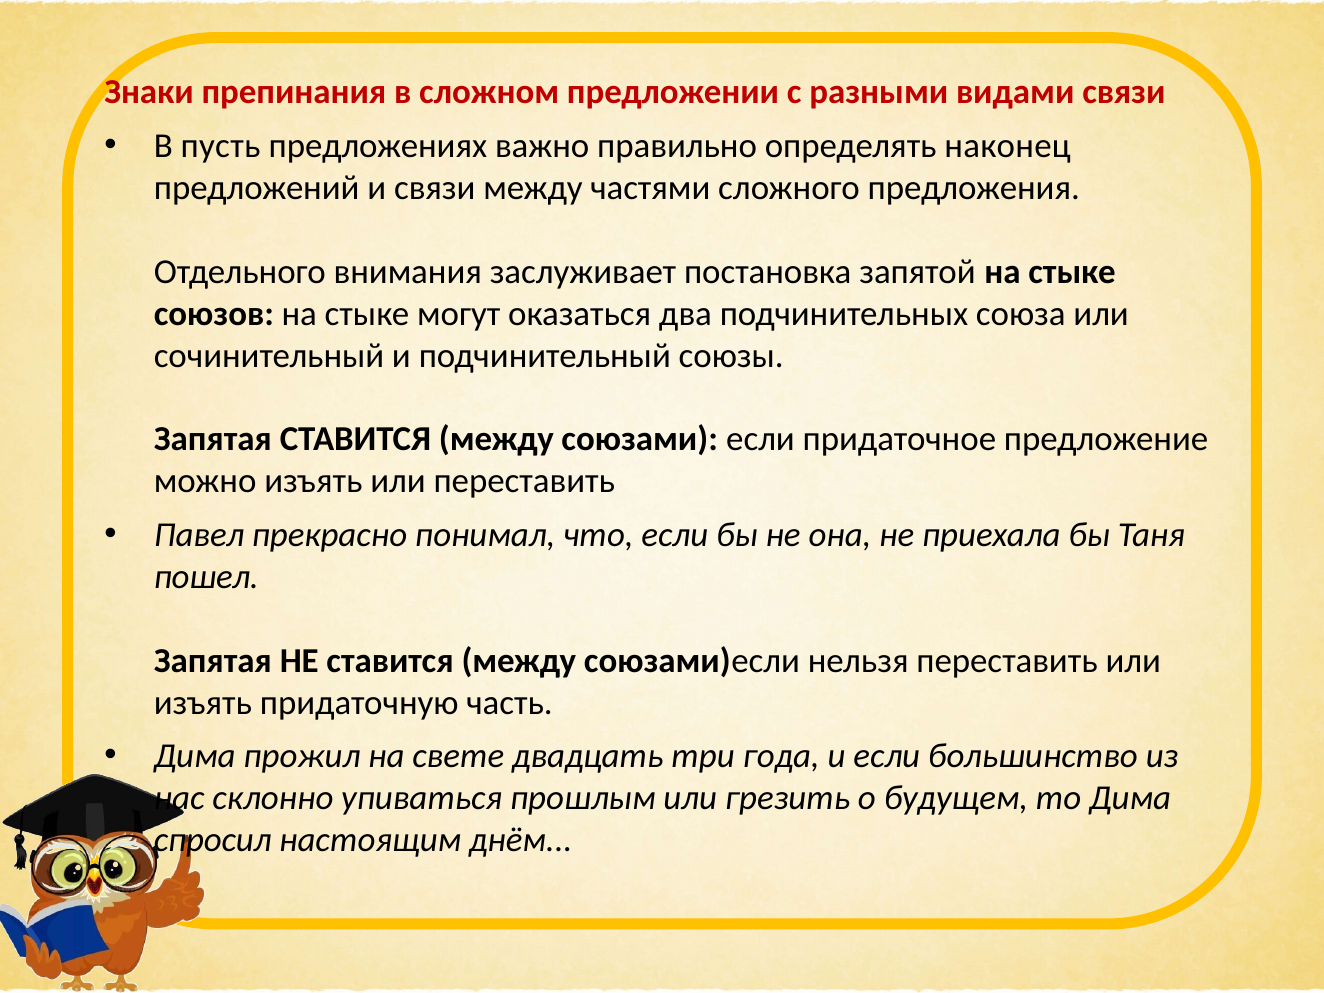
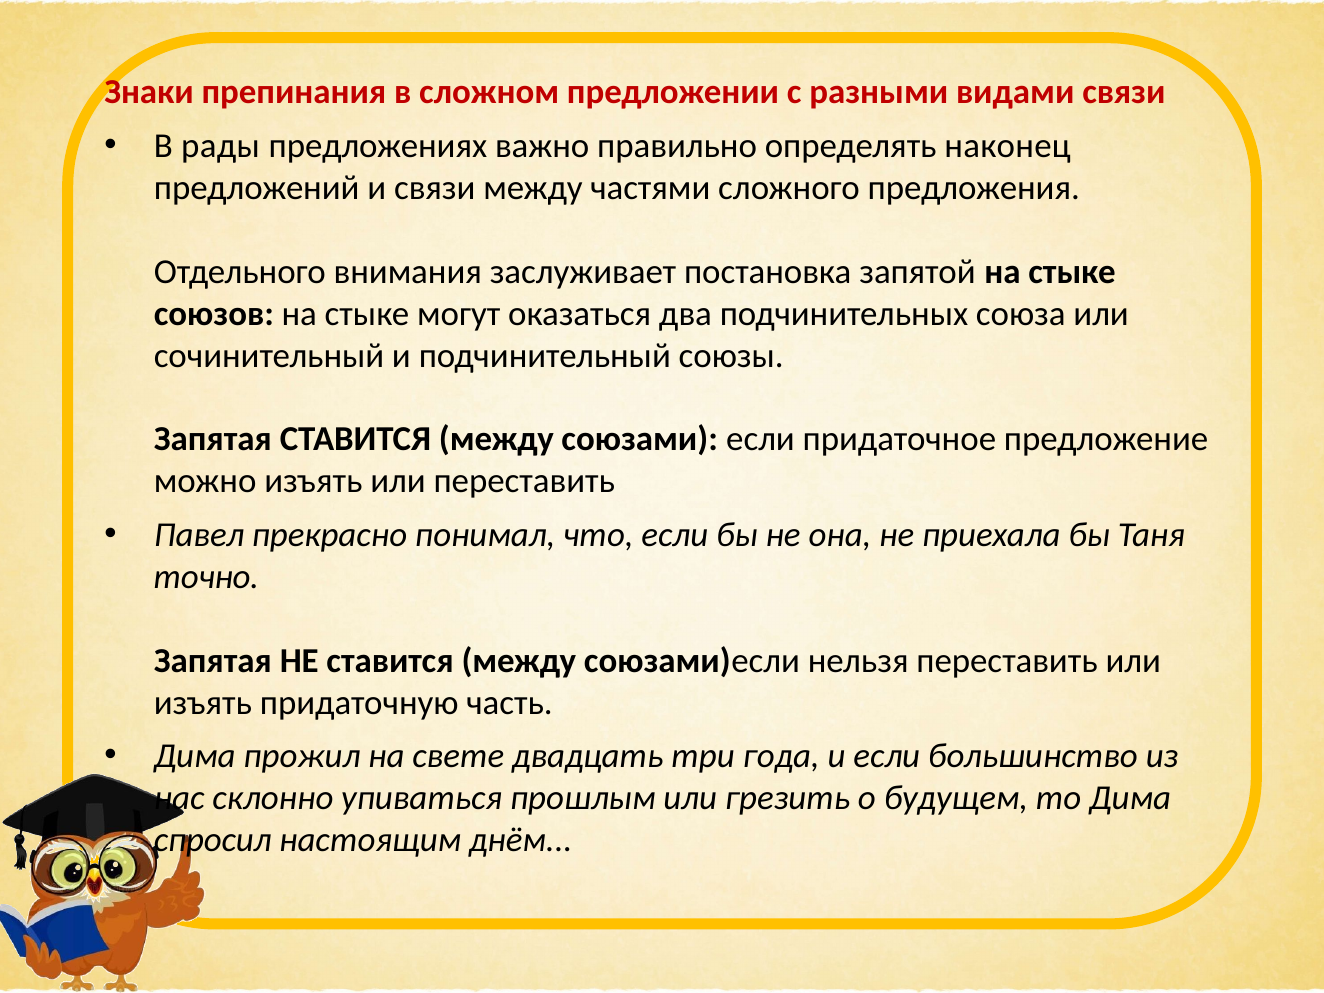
пусть: пусть -> рады (221, 146)
пошел: пошел -> точно (206, 577)
